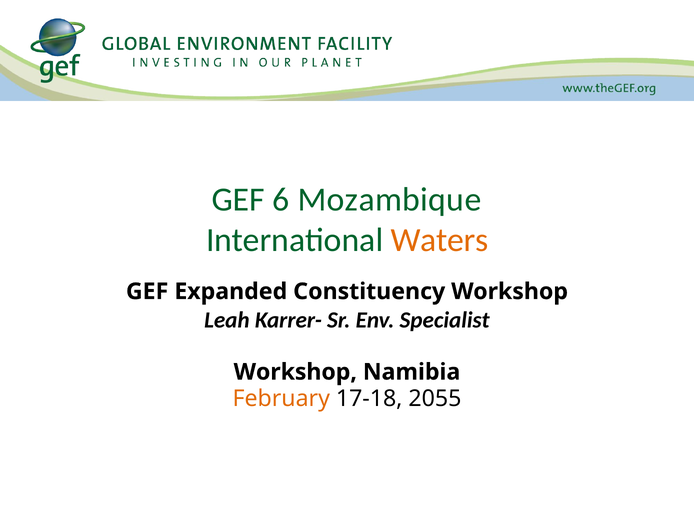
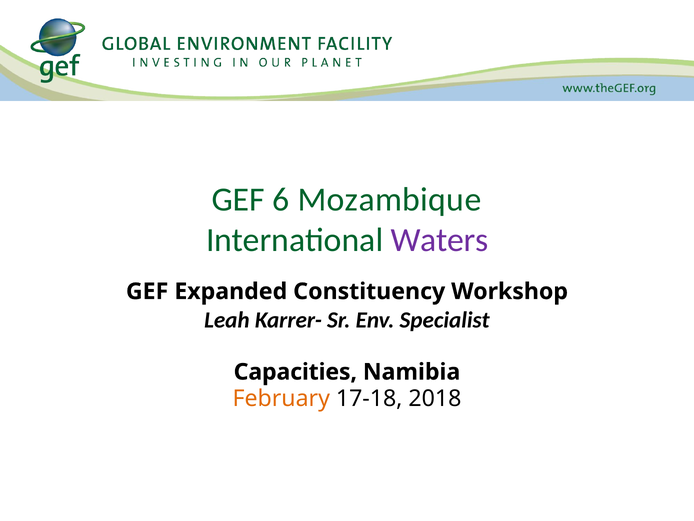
Waters colour: orange -> purple (439, 240)
Workshop: Workshop -> Capacities (295, 372)
2055: 2055 -> 2018 (435, 398)
